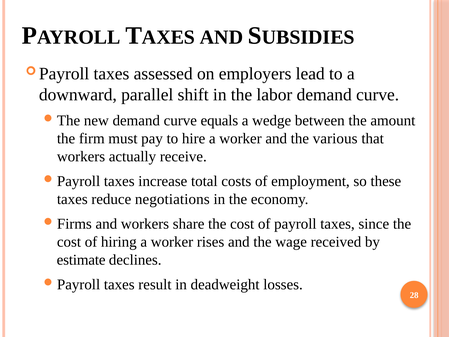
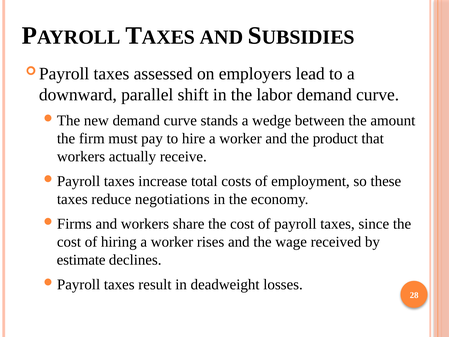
equals: equals -> stands (219, 121)
various: various -> product (335, 139)
